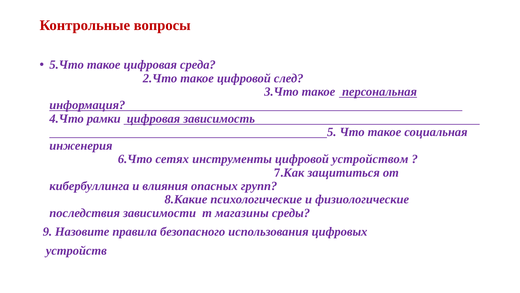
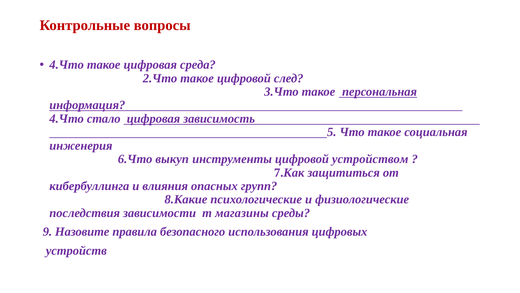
5.Что: 5.Что -> 4.Что (67, 65)
рамки: рамки -> стало (104, 118)
сетях: сетях -> выкуп (172, 159)
